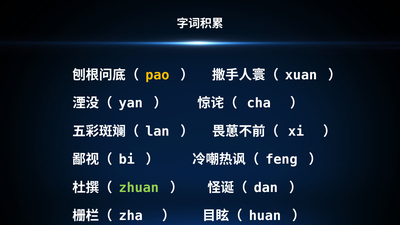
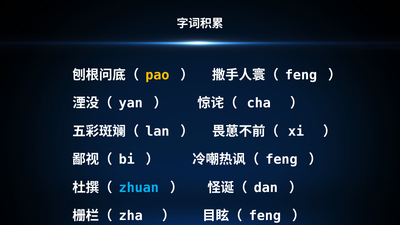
xuan: xuan -> feng (301, 75)
zhuan colour: light green -> light blue (139, 188)
huan: huan -> feng (265, 216)
